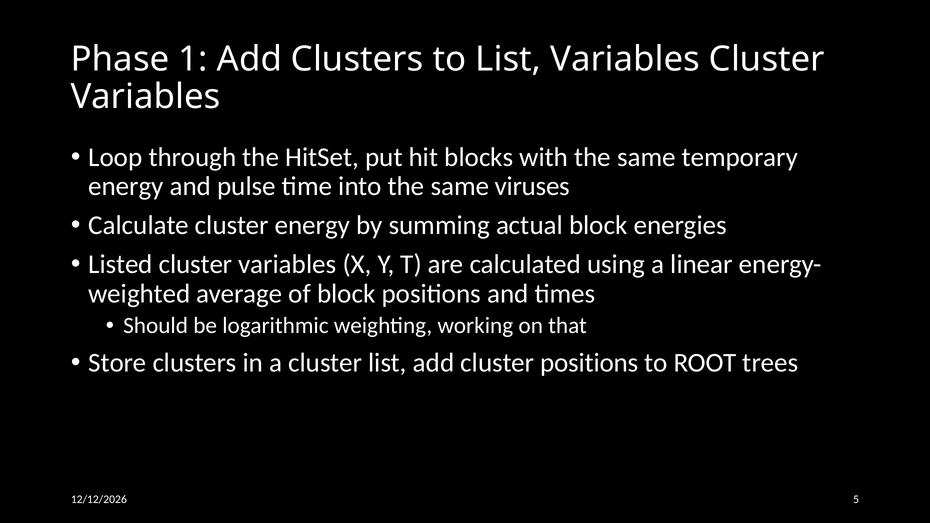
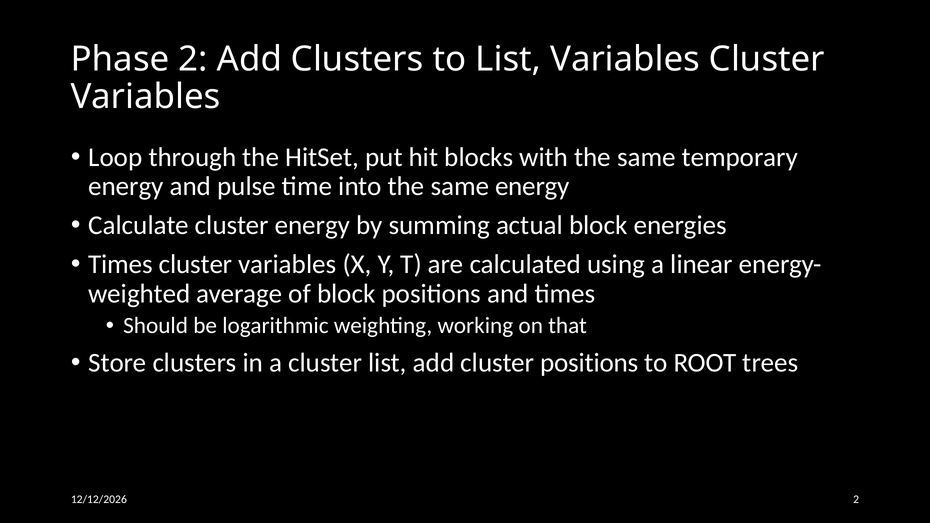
Phase 1: 1 -> 2 (193, 59)
same viruses: viruses -> energy (532, 187)
Listed: Listed -> Times (120, 265)
5: 5 -> 2 (856, 499)
